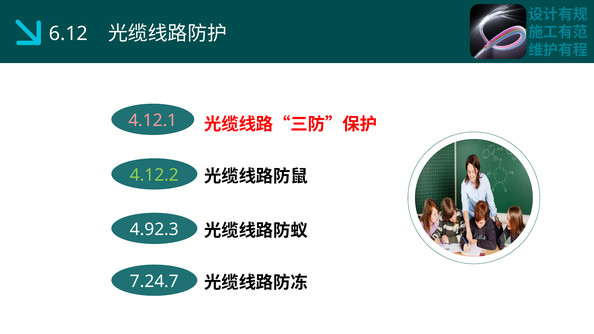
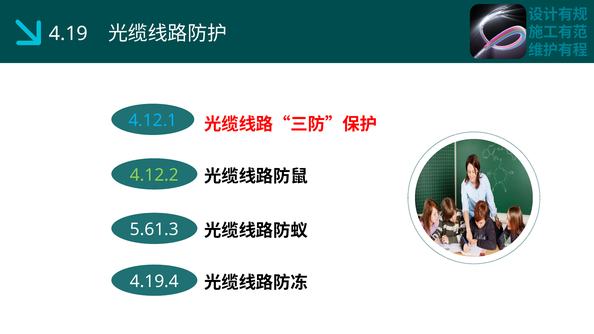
6.12: 6.12 -> 4.19 (68, 34)
4.12.1 colour: pink -> light blue (153, 121)
4.92.3: 4.92.3 -> 5.61.3 (154, 230)
7.24.7: 7.24.7 -> 4.19.4 (154, 281)
